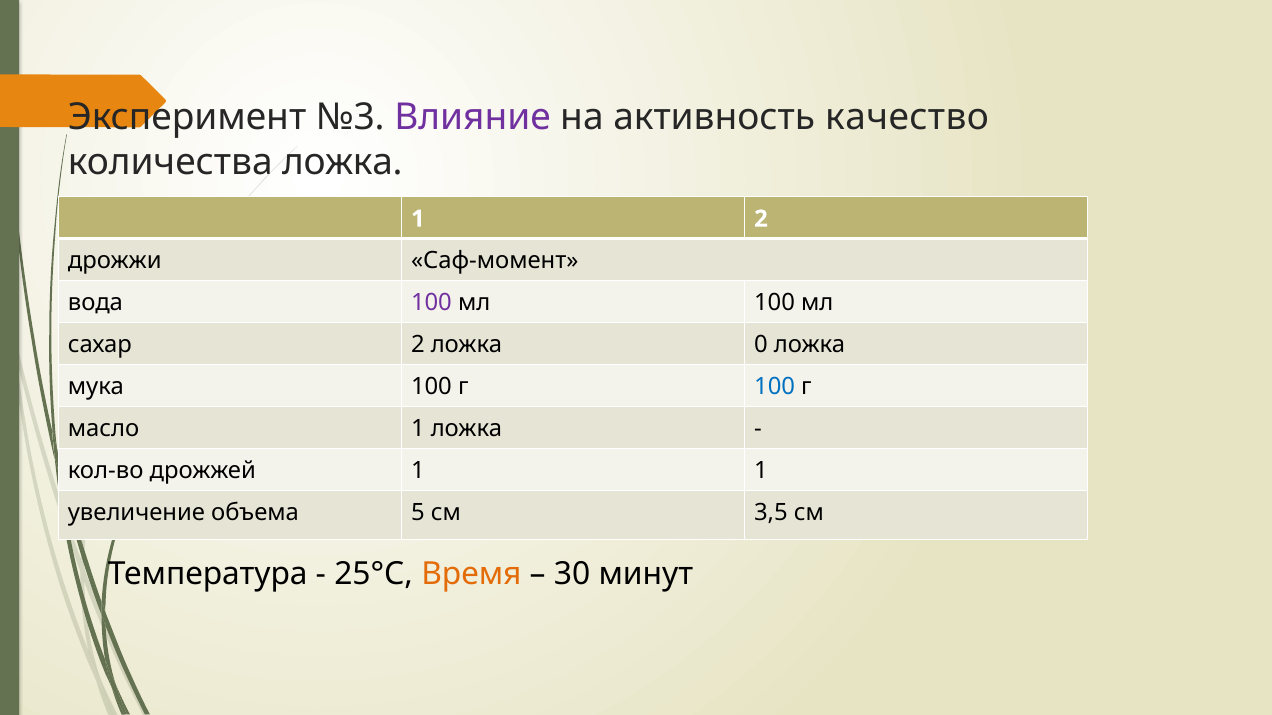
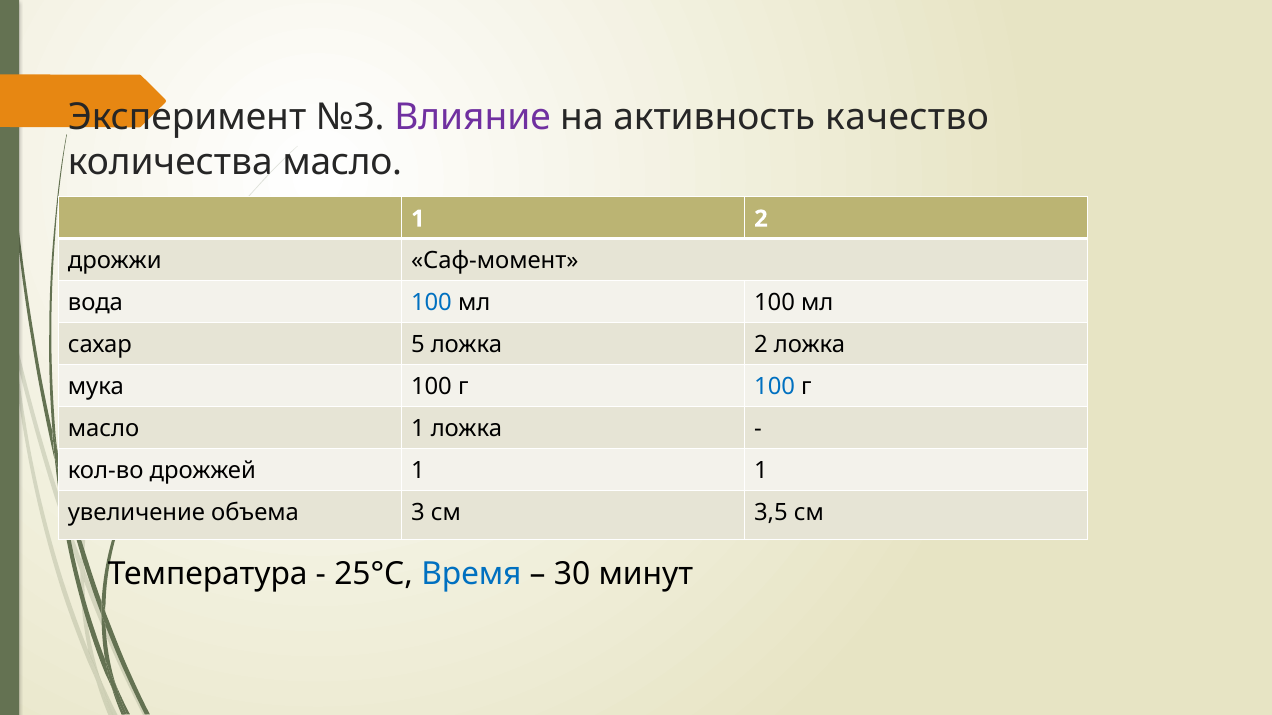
количества ложка: ложка -> масло (342, 162)
100 colour: purple -> blue (431, 303)
сахар 2: 2 -> 5 (418, 345)
ложка 0: 0 -> 2 (761, 345)
5: 5 -> 3 (418, 513)
Время colour: orange -> blue (471, 574)
